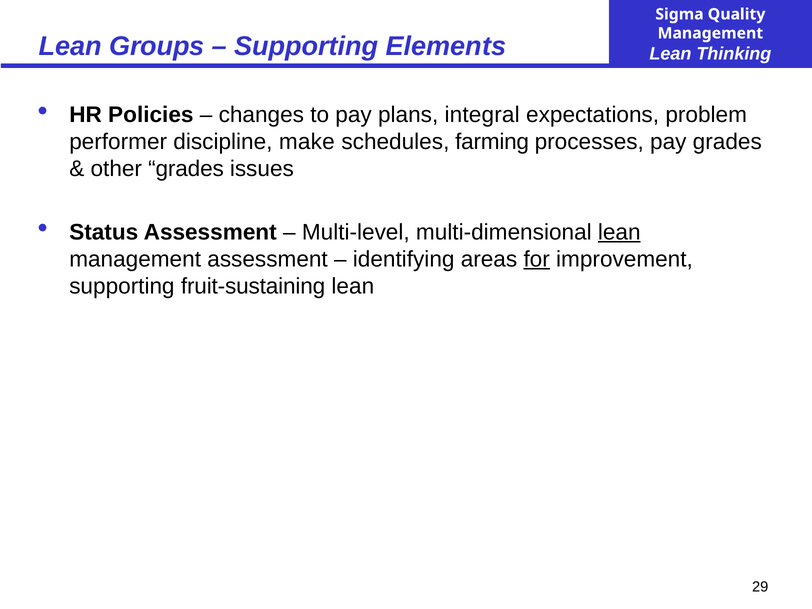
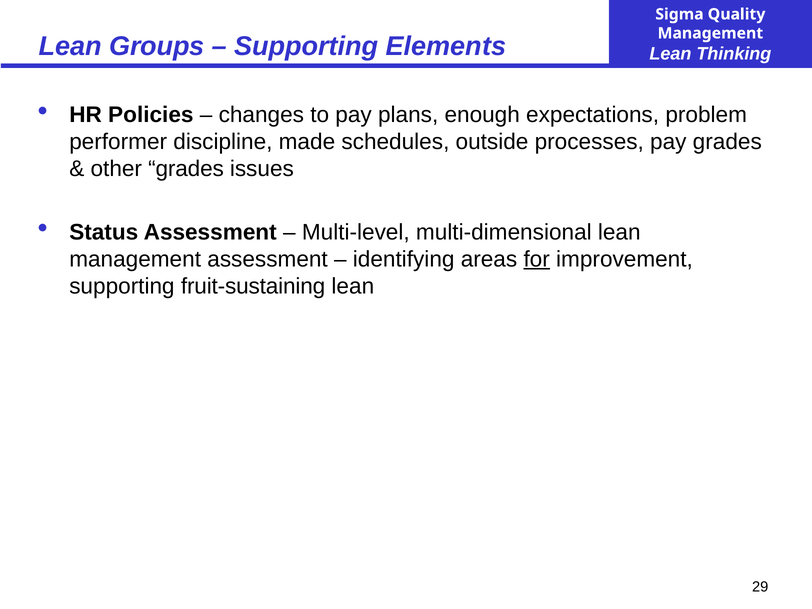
integral: integral -> enough (482, 115)
make: make -> made (307, 142)
farming: farming -> outside (492, 142)
lean underline: present -> none (619, 232)
